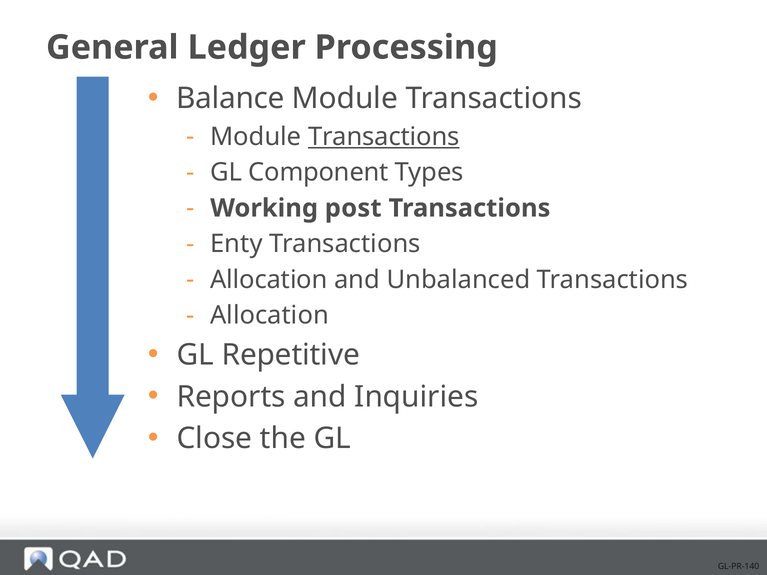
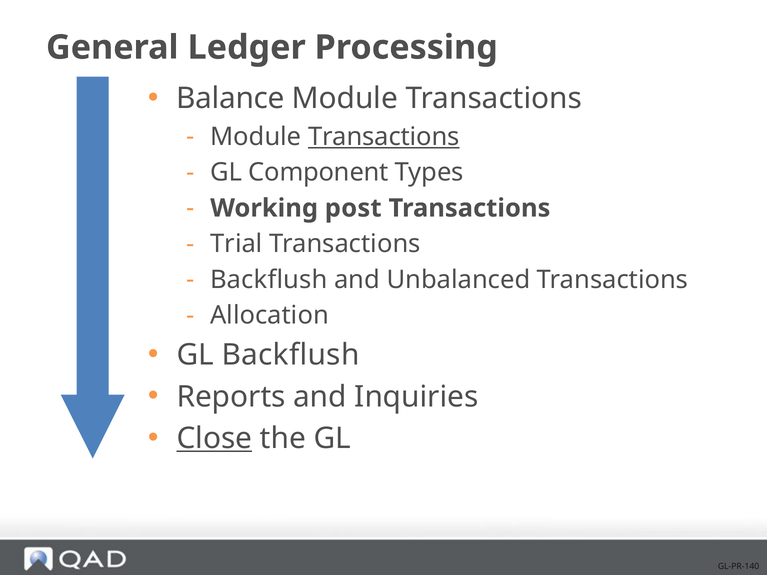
Enty: Enty -> Trial (236, 244)
Allocation: Allocation -> Backflush (269, 280)
GL Repetitive: Repetitive -> Backflush (291, 355)
Close underline: none -> present (214, 439)
